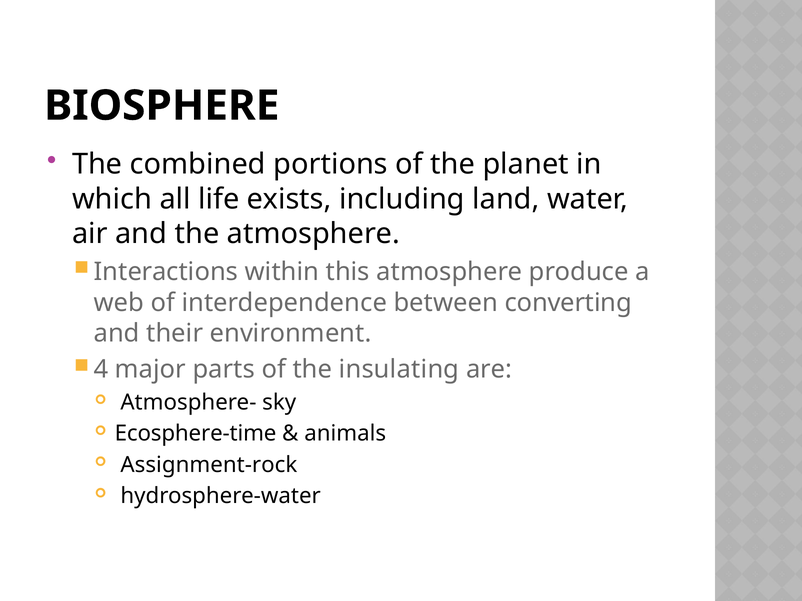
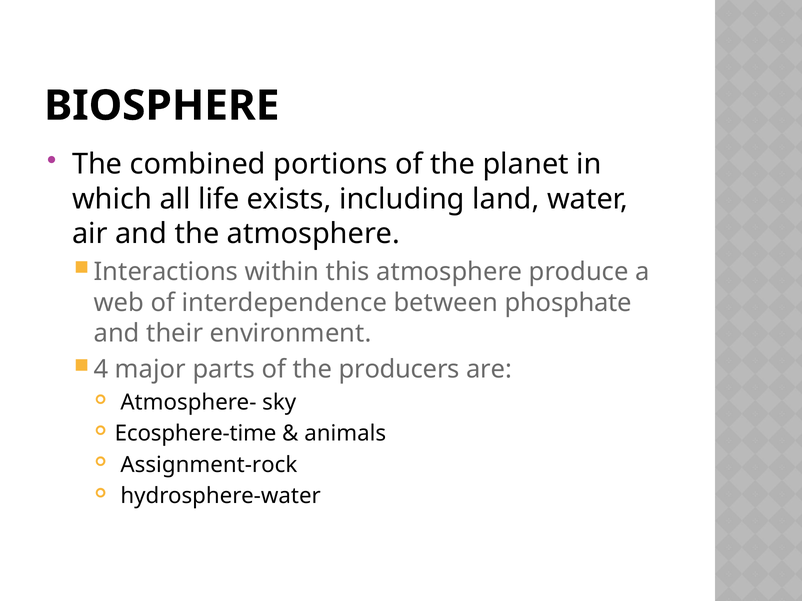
converting: converting -> phosphate (568, 303)
insulating: insulating -> producers (399, 370)
